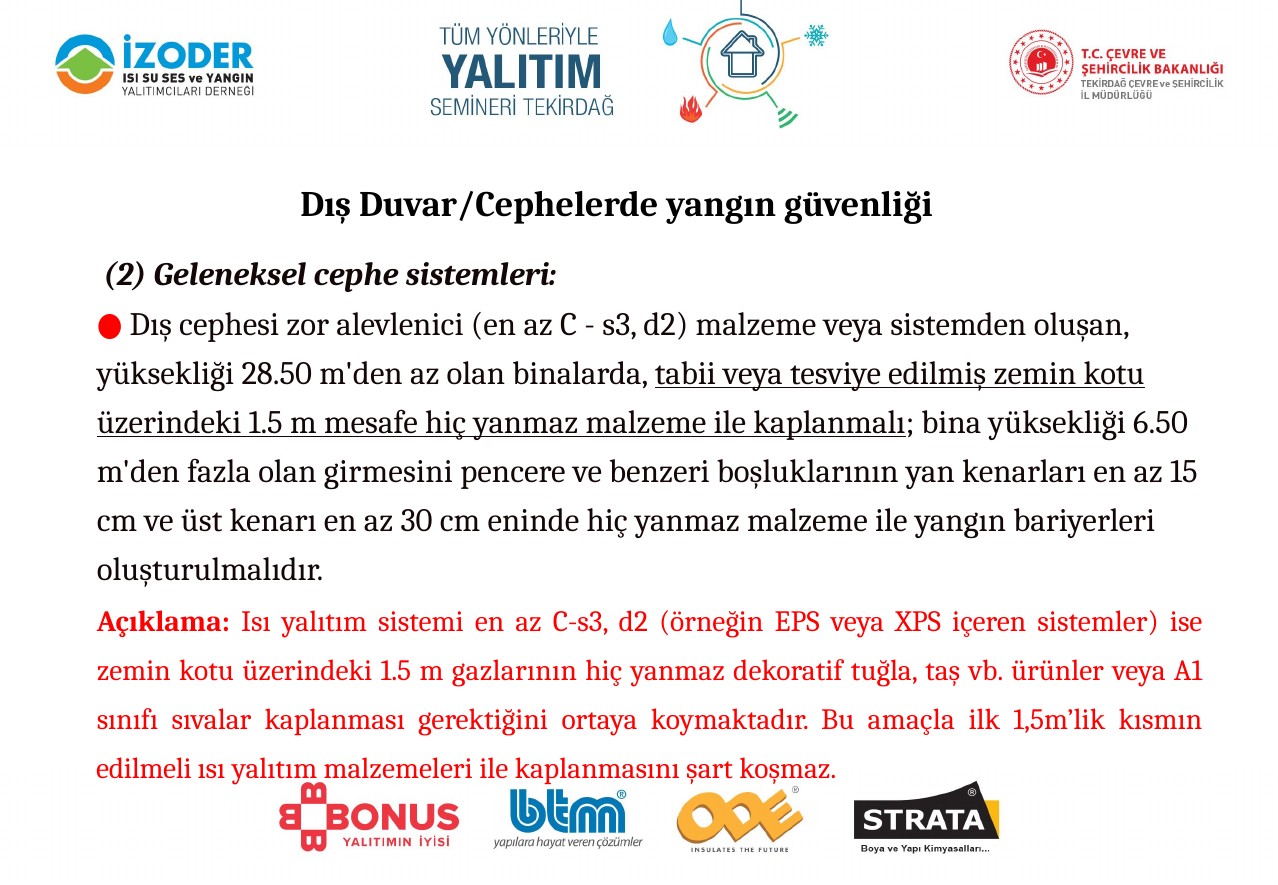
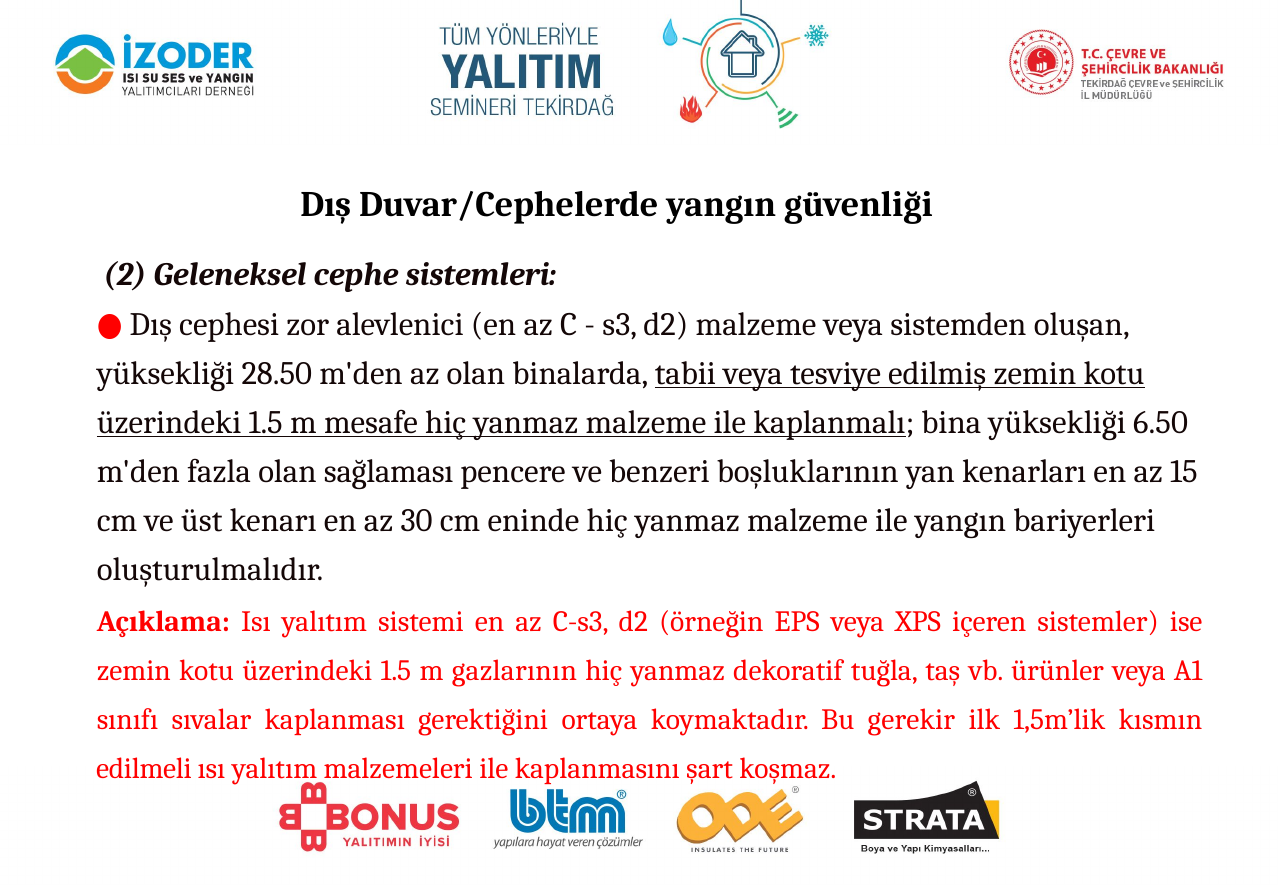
girmesini: girmesini -> sağlaması (389, 472)
amaçla: amaçla -> gerekir (911, 720)
